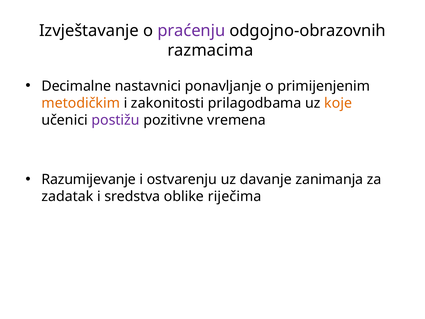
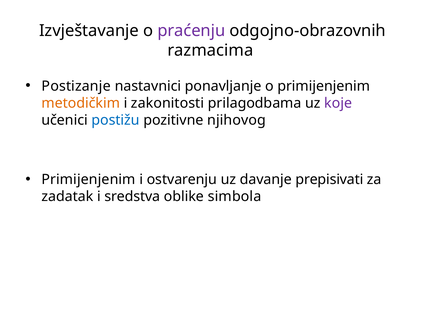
Decimalne: Decimalne -> Postizanje (76, 86)
koje colour: orange -> purple (338, 103)
postižu colour: purple -> blue (116, 120)
vremena: vremena -> njihovog (236, 120)
Razumijevanje: Razumijevanje -> Primijenjenim (89, 179)
zanimanja: zanimanja -> prepisivati (329, 179)
riječima: riječima -> simbola (235, 196)
